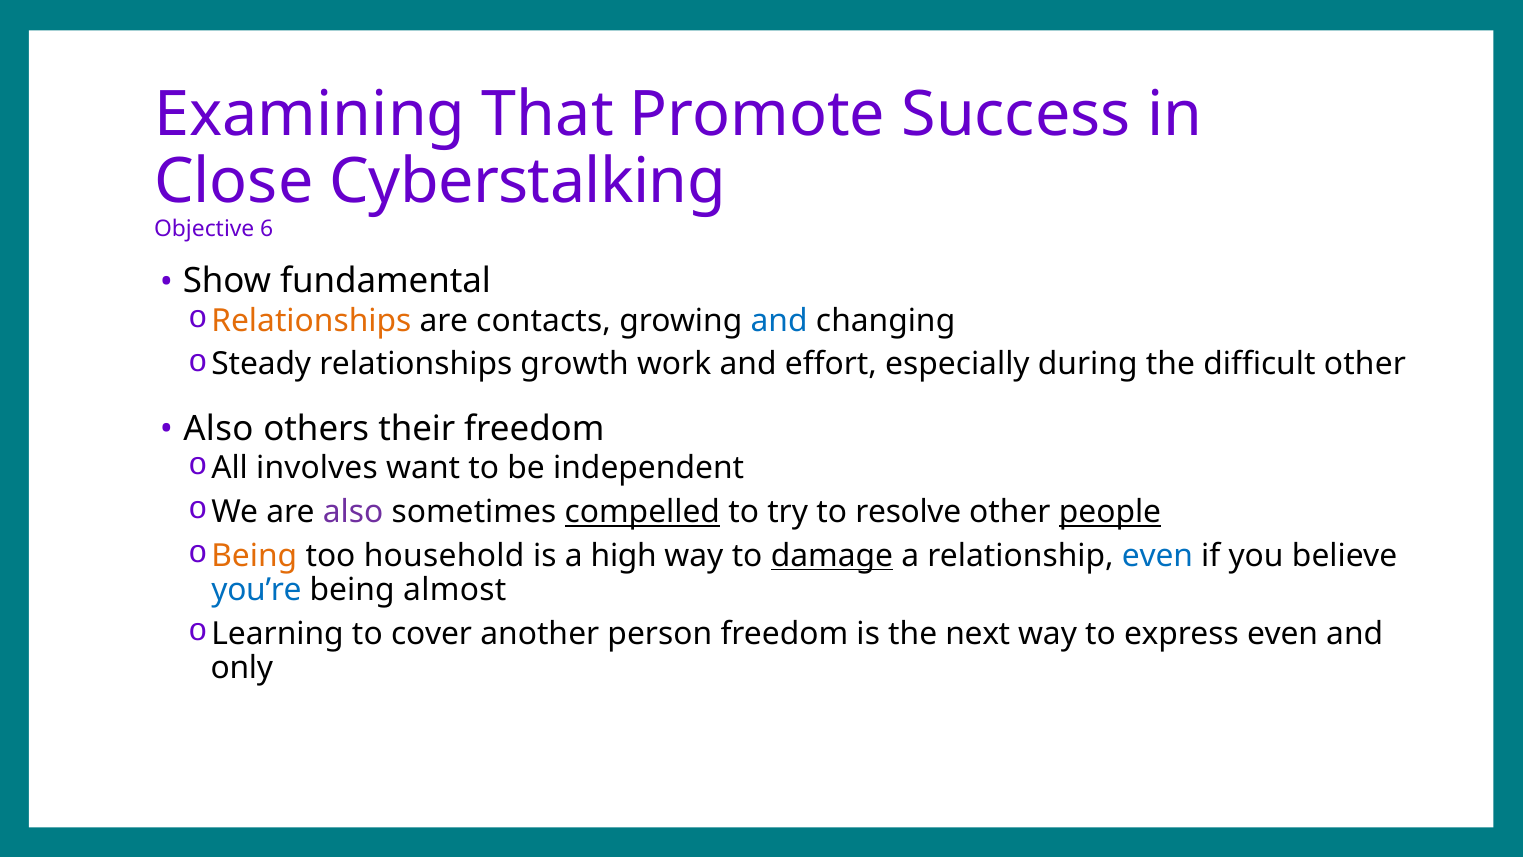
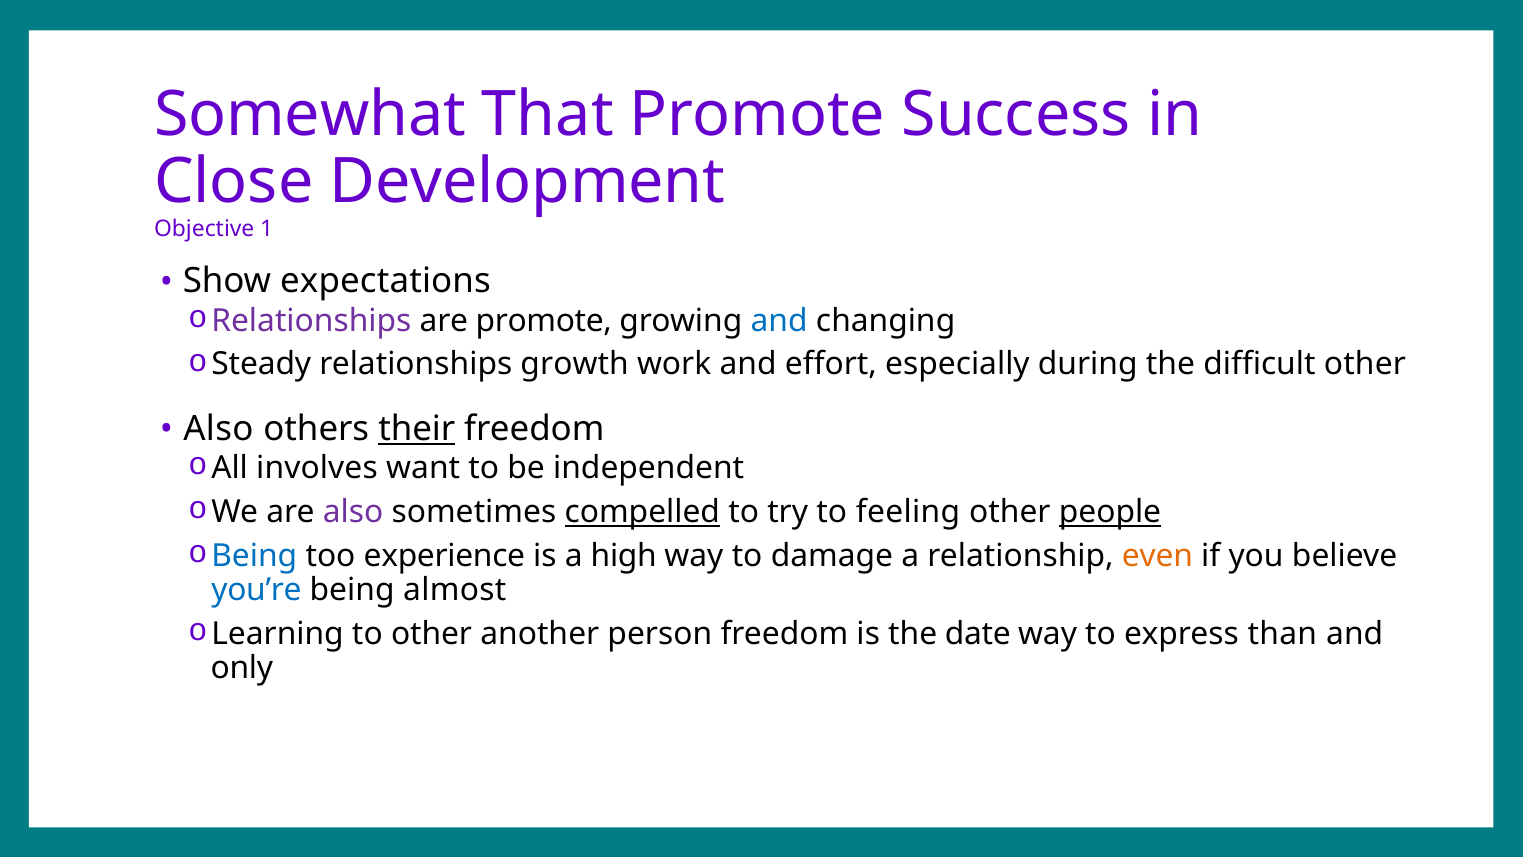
Examining: Examining -> Somewhat (310, 114)
Cyberstalking: Cyberstalking -> Development (528, 182)
6: 6 -> 1 (267, 229)
fundamental: fundamental -> expectations (385, 281)
Relationships colour: orange -> purple (311, 321)
are contacts: contacts -> promote (544, 321)
their underline: none -> present (417, 429)
resolve: resolve -> feeling (908, 512)
Being colour: orange -> blue (254, 556)
household: household -> experience (444, 556)
damage underline: present -> none (832, 556)
even colour: blue -> orange (1157, 556)
to cover: cover -> other (432, 634)
next: next -> date (978, 634)
express even: even -> than (1282, 634)
